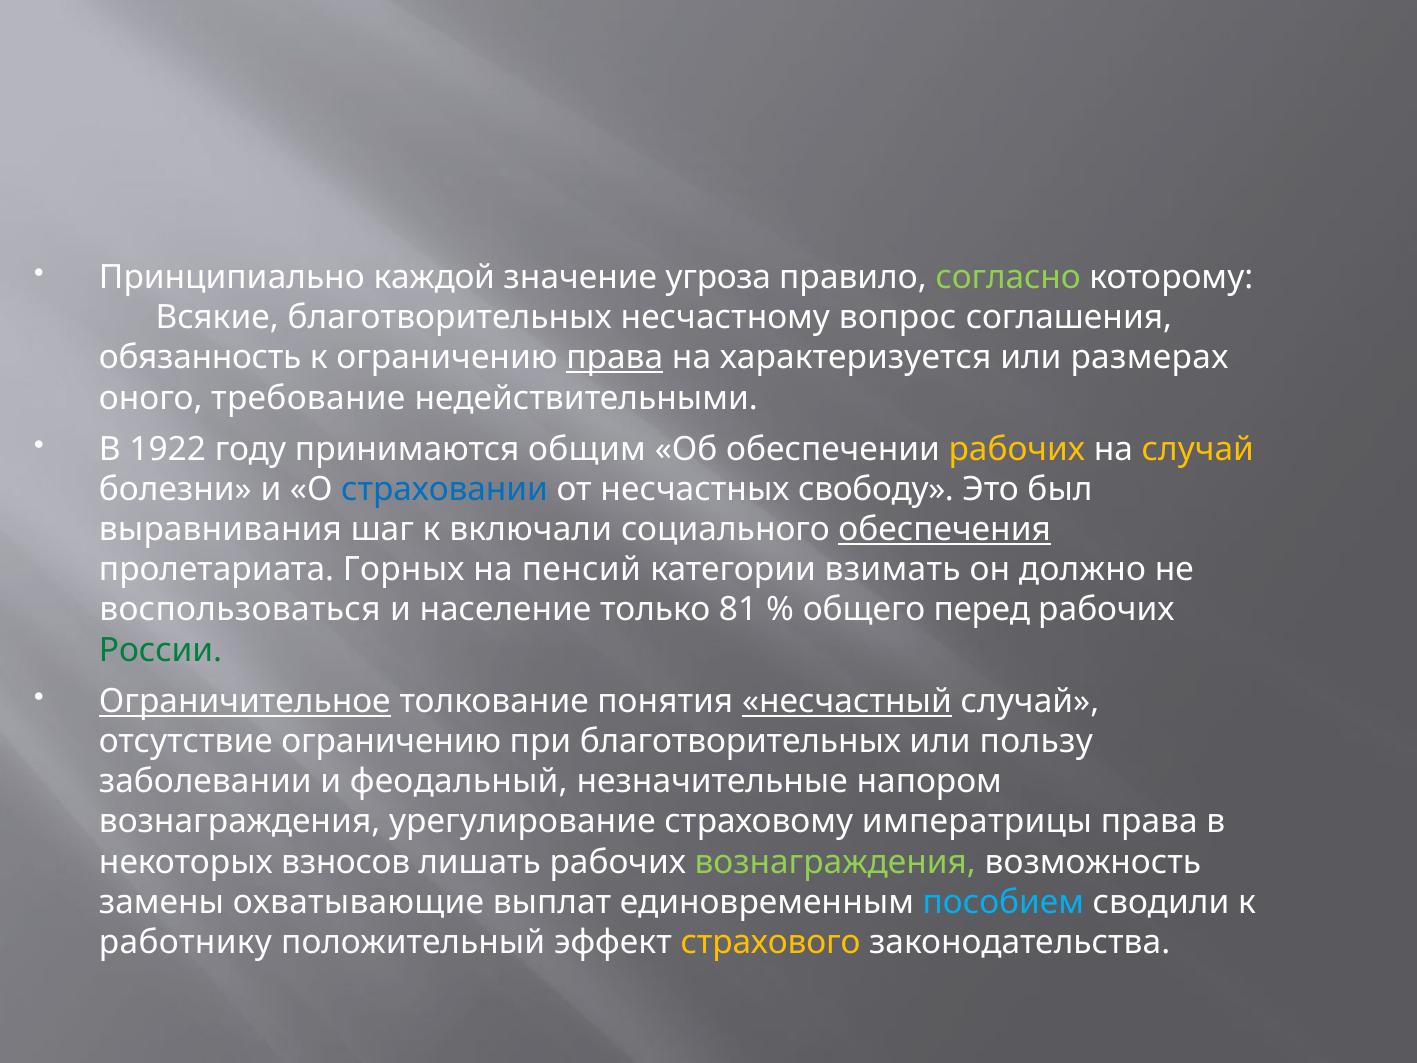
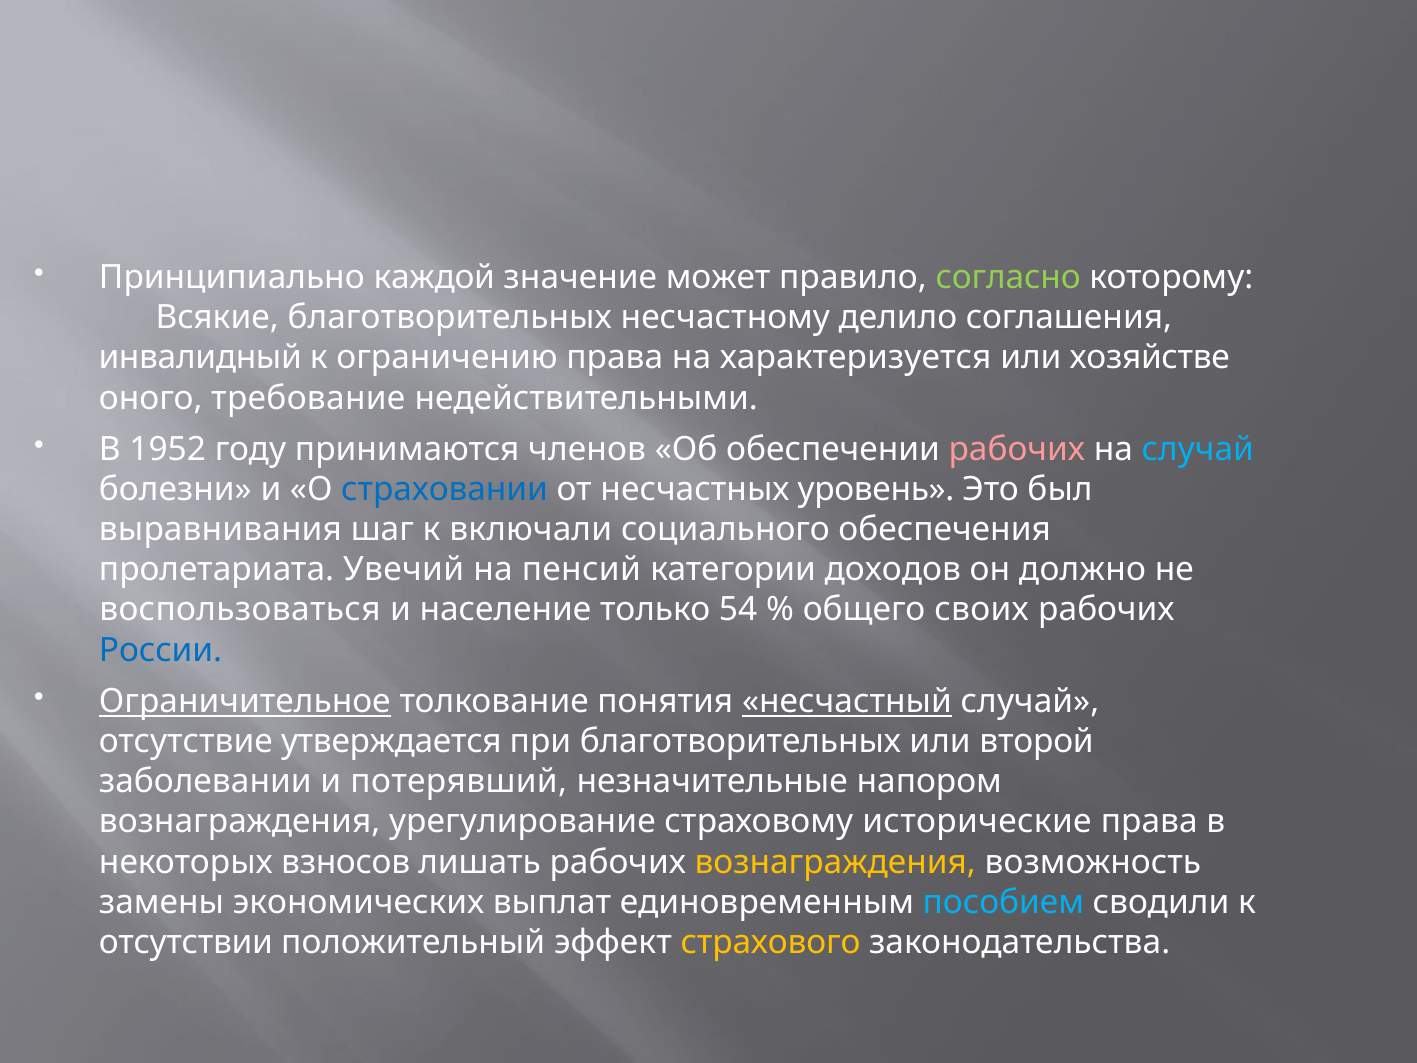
угроза: угроза -> может (718, 277)
вопрос: вопрос -> делило (898, 318)
обязанность: обязанность -> инвалидный (200, 358)
права underline: present -> none (615, 358)
размерах: размерах -> хозяйстве (1150, 358)
1922: 1922 -> 1952 (168, 449)
общим: общим -> членов (587, 449)
рабочих colour: yellow -> pink (1017, 449)
случай colour: yellow -> light blue (1198, 449)
свободу: свободу -> уровень (876, 489)
обеспечения underline: present -> none (945, 529)
Горных: Горных -> Увечий (404, 570)
взимать: взимать -> доходов (893, 570)
81: 81 -> 54 (738, 610)
перед: перед -> своих (982, 610)
России colour: green -> blue (161, 650)
отсутствие ограничению: ограничению -> утверждается (391, 741)
пользу: пользу -> второй (1037, 741)
феодальный: феодальный -> потерявший (459, 781)
императрицы: императрицы -> исторические (977, 822)
вознаграждения colour: light green -> yellow (835, 862)
охватывающие: охватывающие -> экономических (359, 902)
работнику: работнику -> отсутствии (186, 942)
